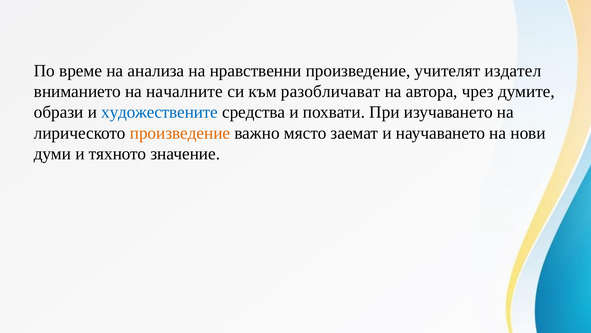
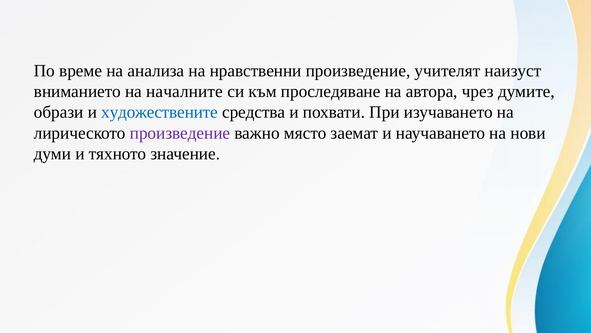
издател: издател -> наизуст (513, 71)
разобличават: разобличават -> проследяване (331, 91)
произведение colour: orange -> purple (180, 133)
